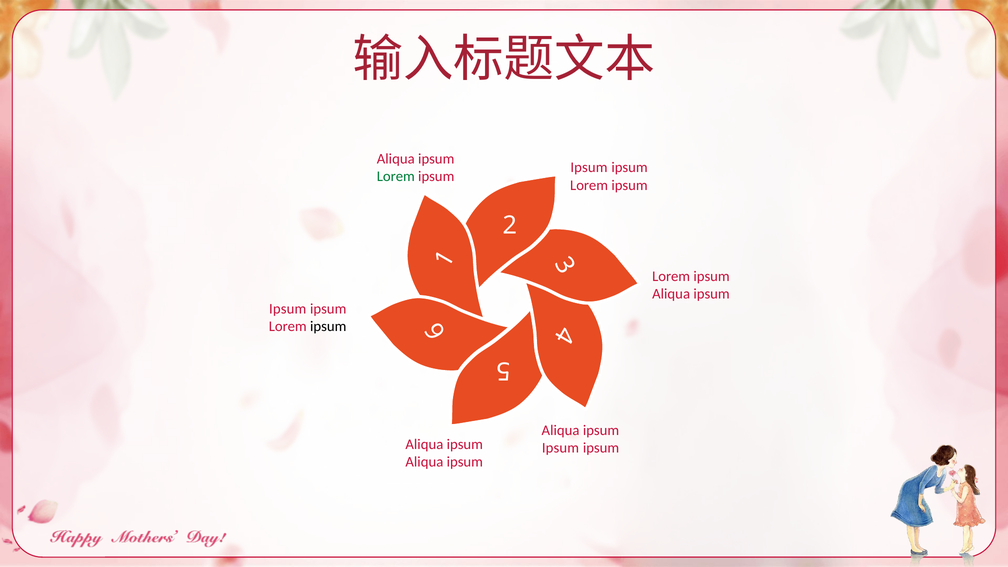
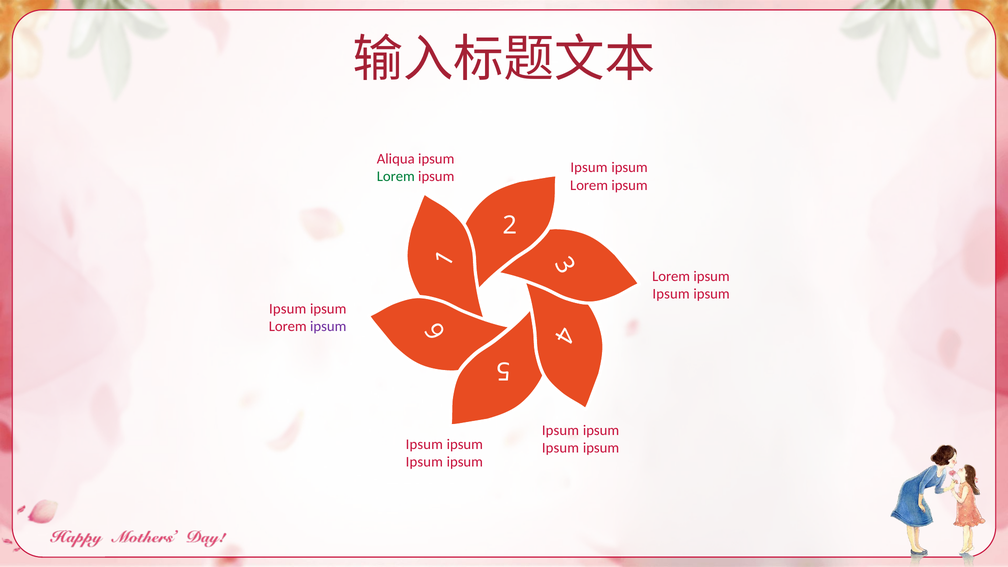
Aliqua: Aliqua -> Ipsum (671, 294)
ipsum colour: black -> purple (328, 326)
Aliqua: Aliqua -> Ipsum (560, 430)
Aliqua: Aliqua -> Ipsum (424, 444)
Aliqua: Aliqua -> Ipsum (424, 462)
